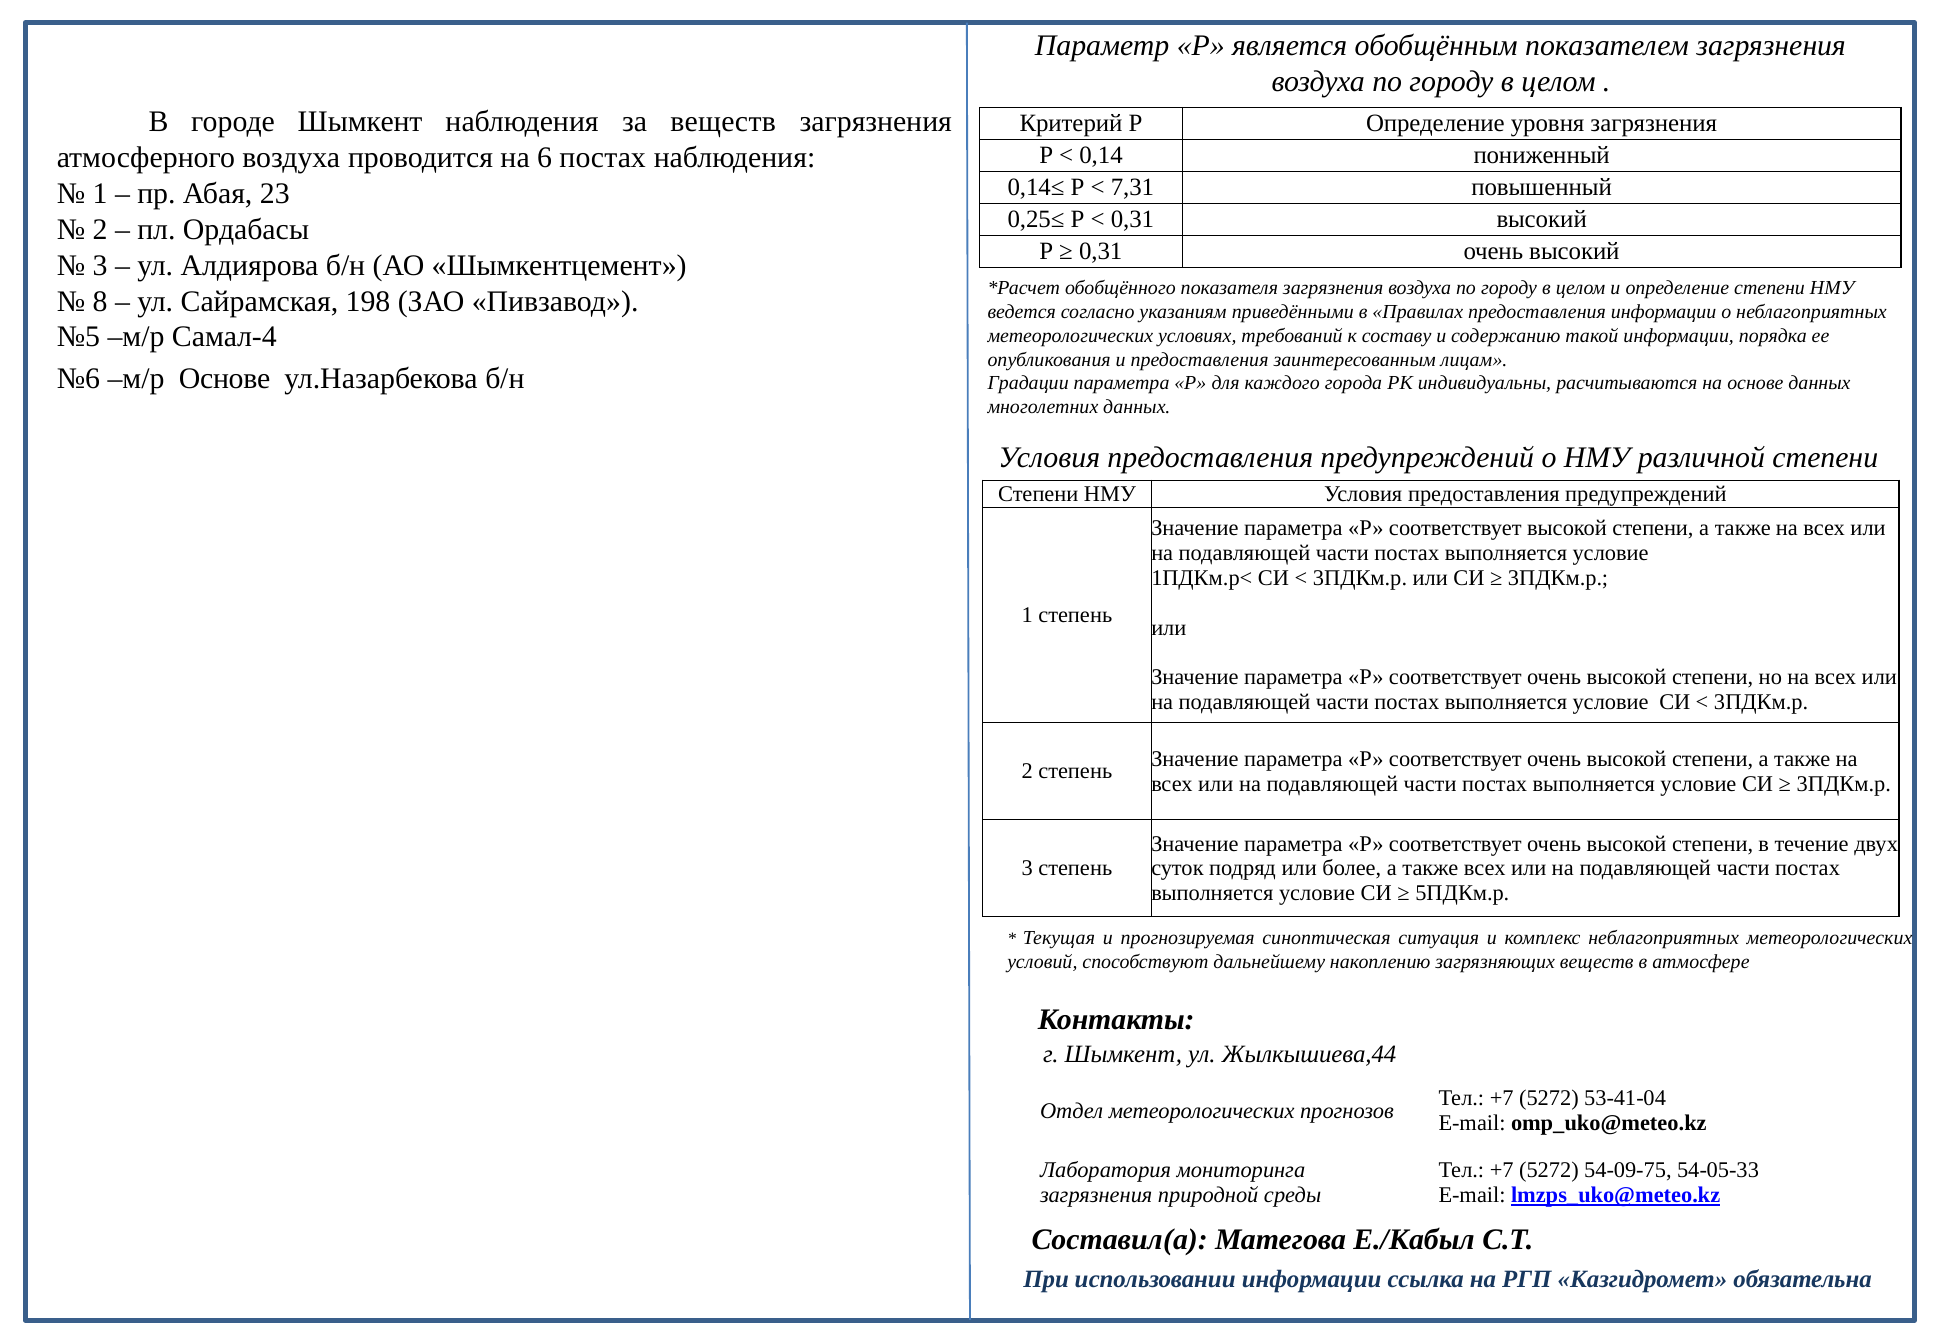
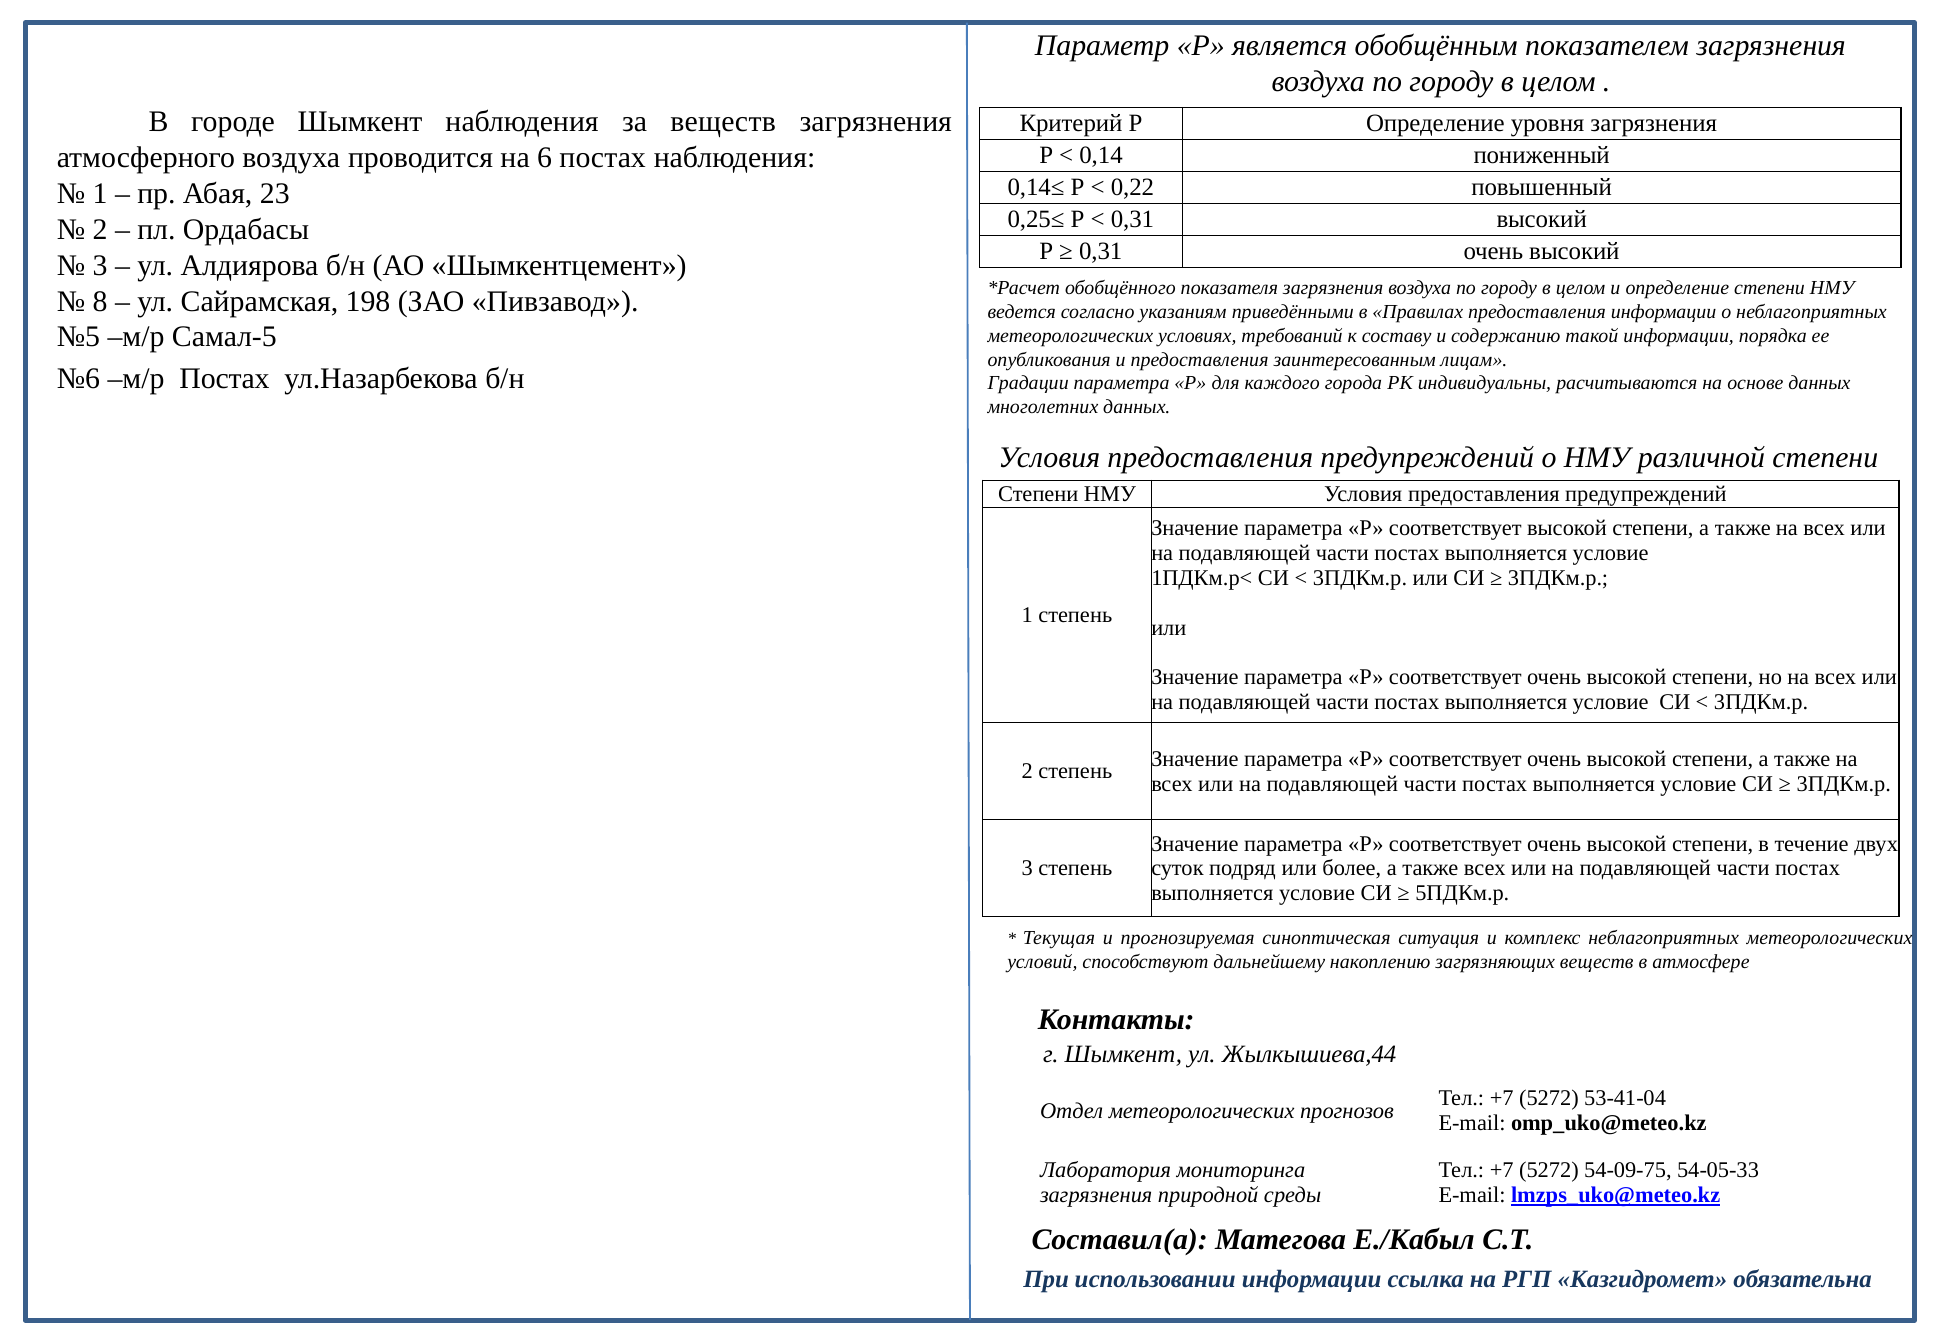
7,31: 7,31 -> 0,22 (1133, 187)
Самал-4: Самал-4 -> Самал-5 (224, 337)
м/р Основе: Основе -> Постах (225, 379)
